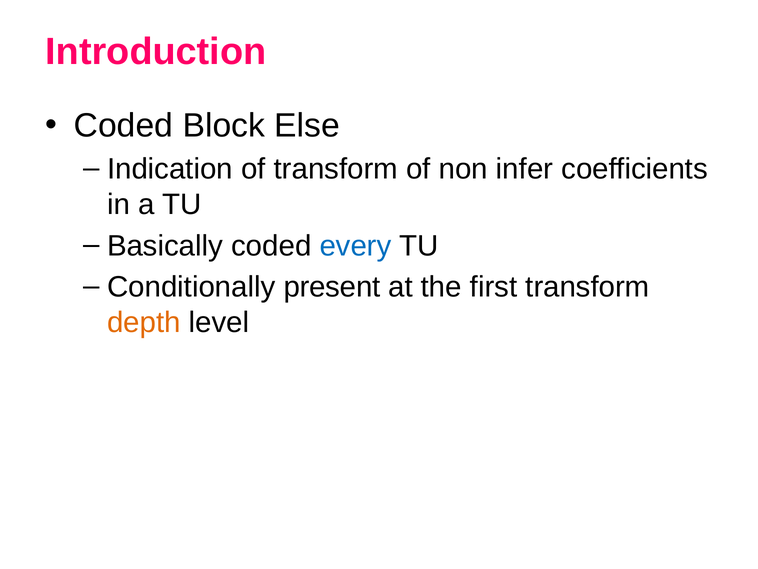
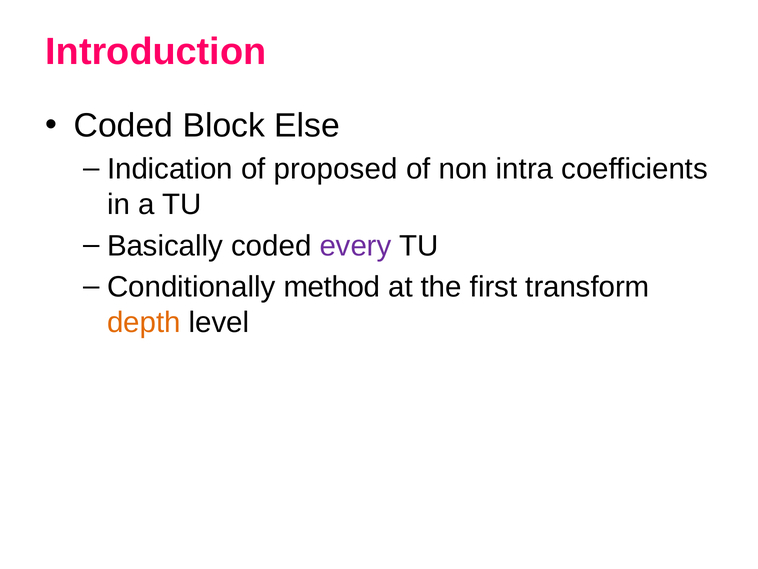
of transform: transform -> proposed (336, 169)
infer: infer -> intra (525, 169)
every colour: blue -> purple (355, 246)
present: present -> method (332, 287)
